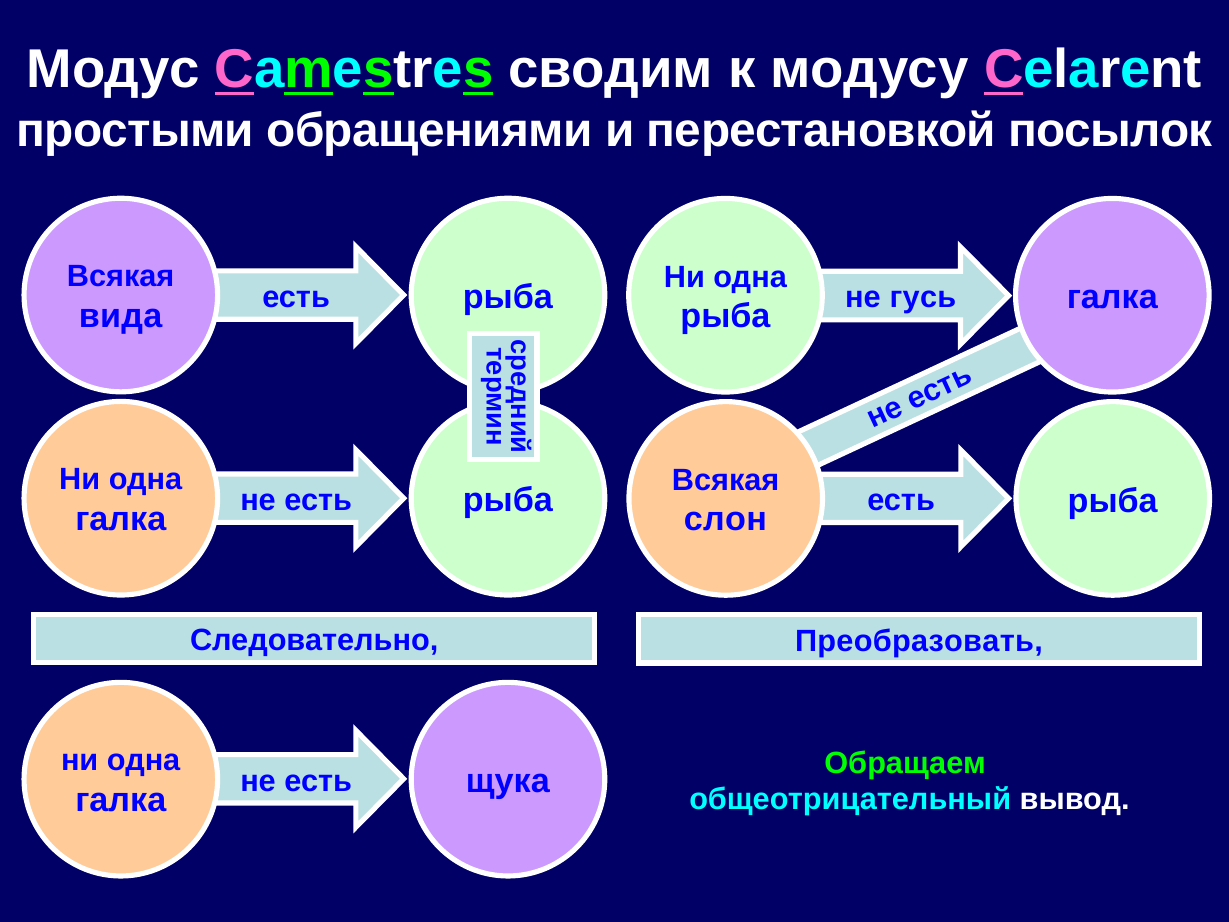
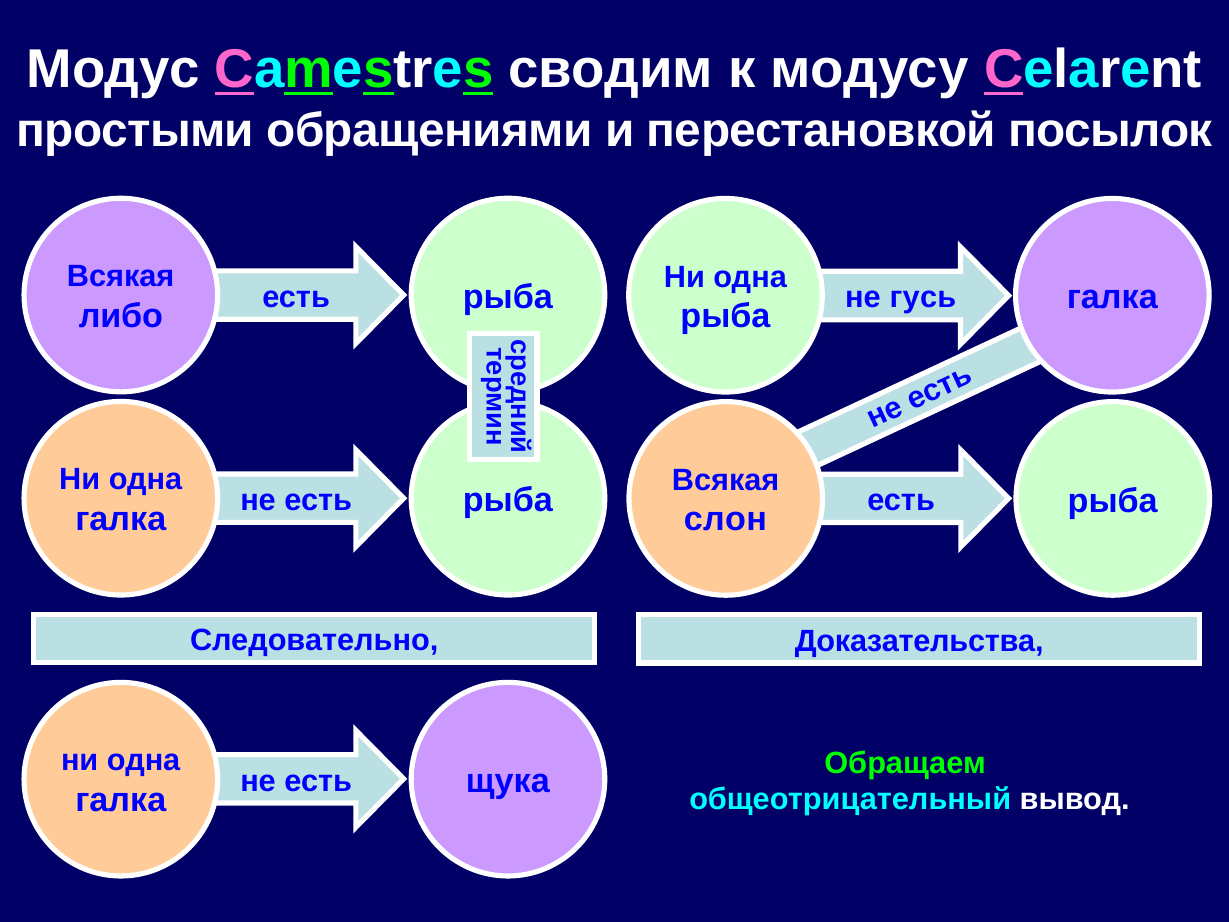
вида: вида -> либо (121, 316)
Преобразовать: Преобразовать -> Доказательства (919, 641)
